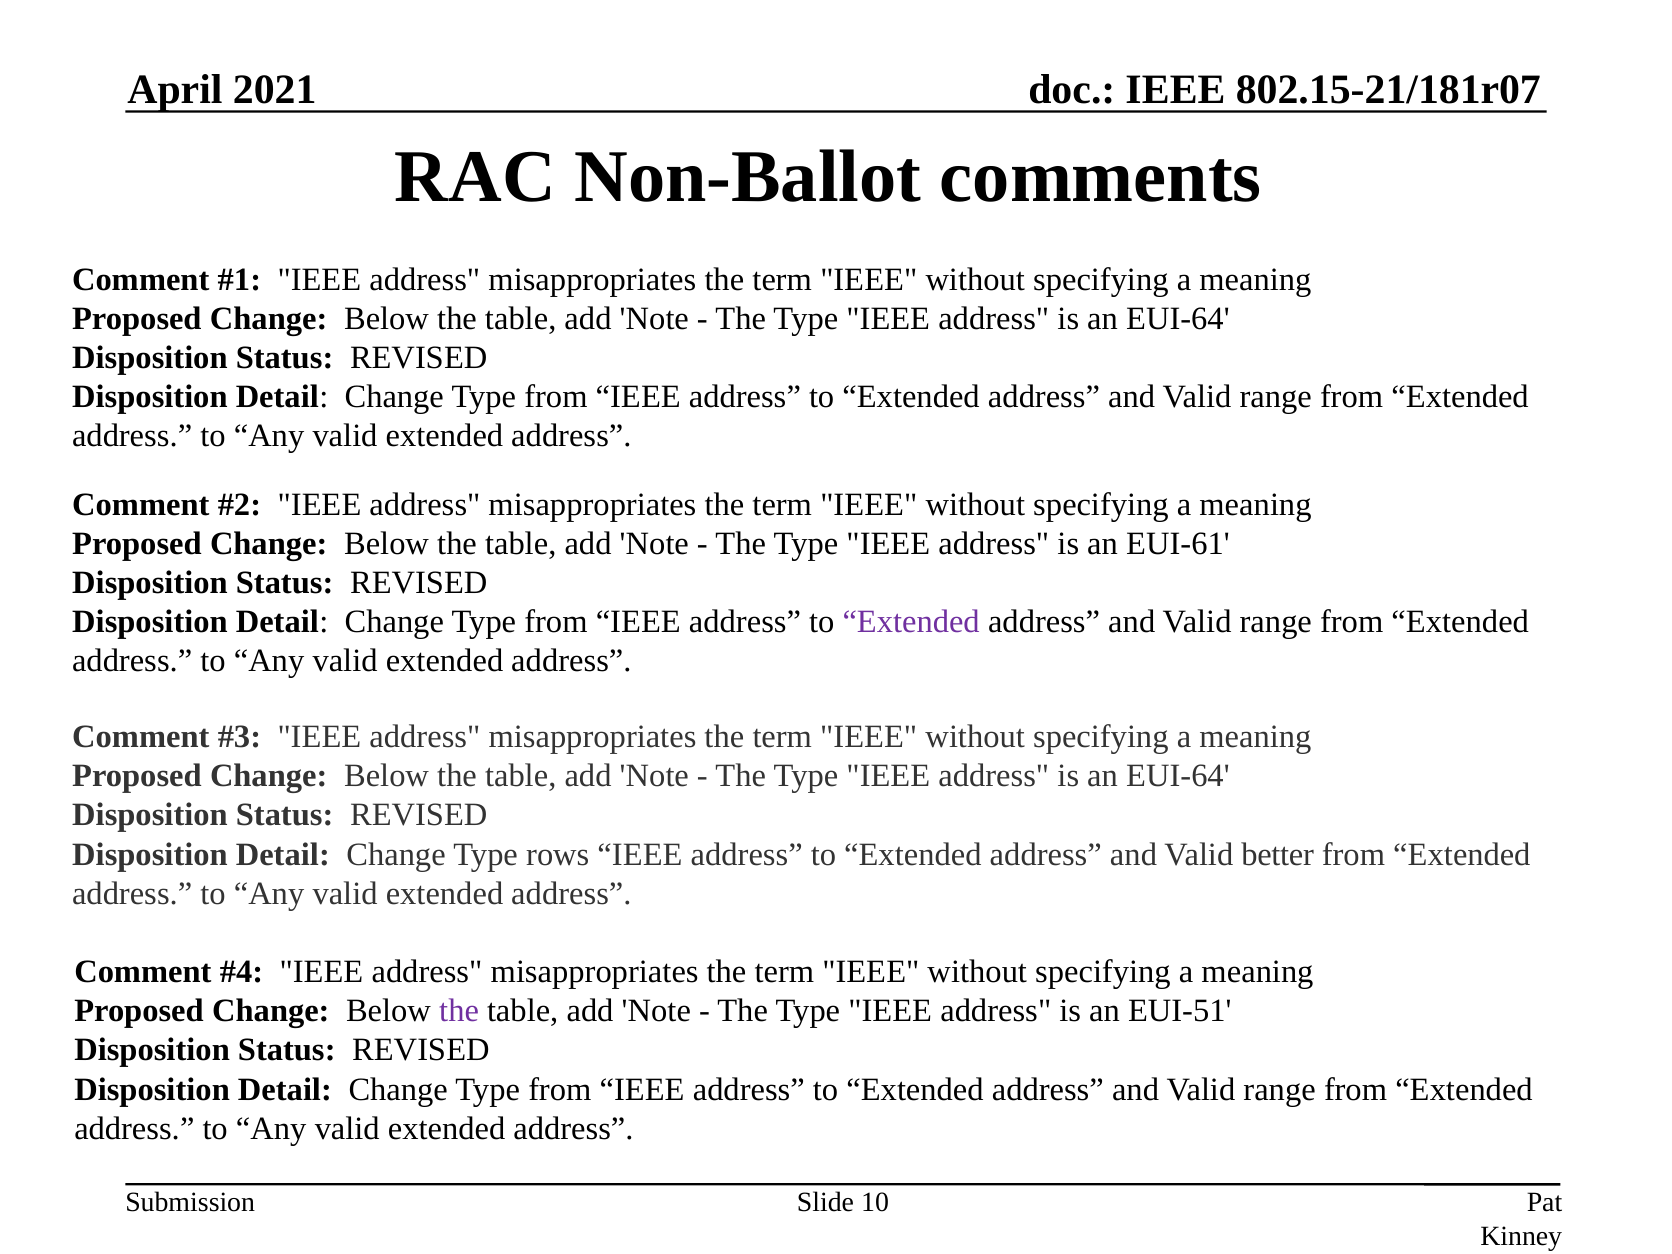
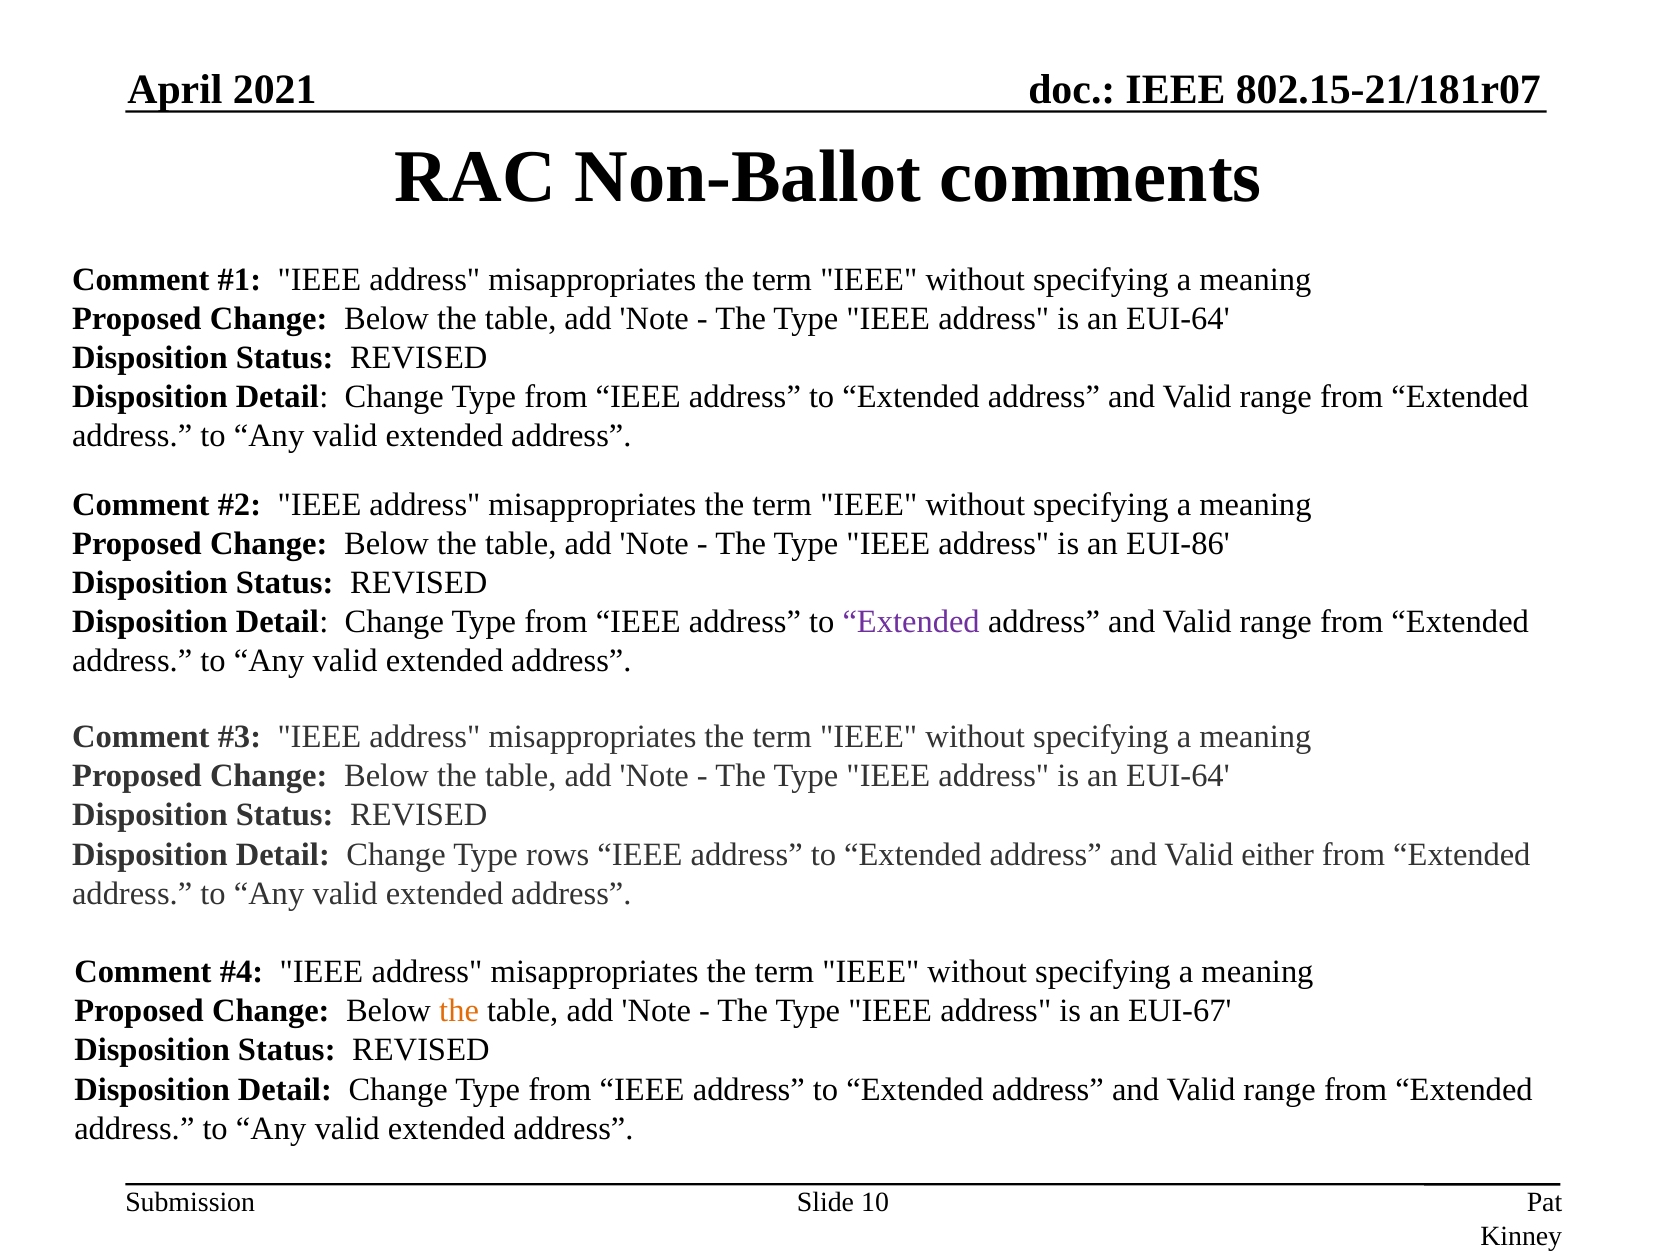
EUI-61: EUI-61 -> EUI-86 (1178, 544)
better: better -> either (1278, 854)
the colour: purple -> orange (459, 1011)
EUI-51: EUI-51 -> EUI-67 (1180, 1011)
